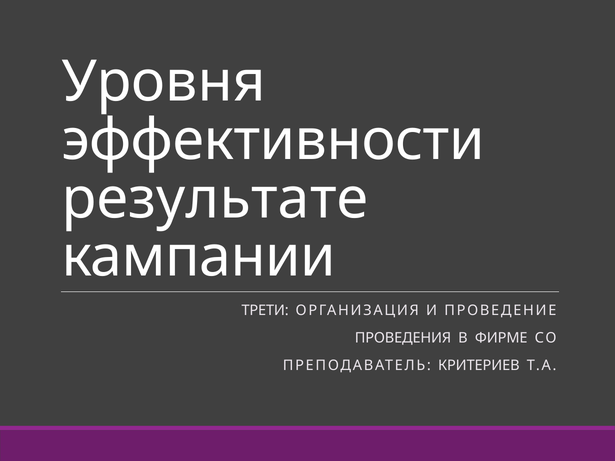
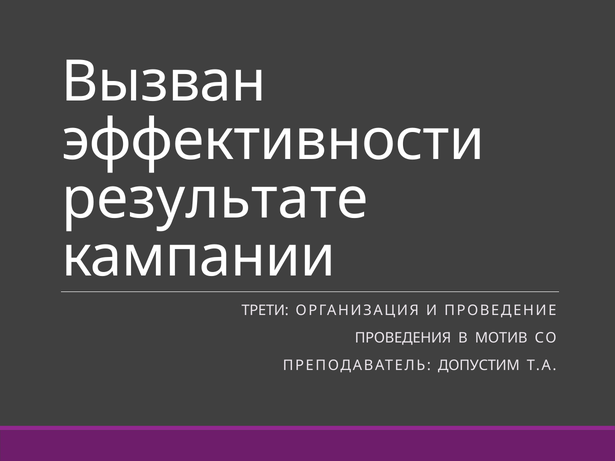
Уровня: Уровня -> Вызван (164, 82)
ФИРМЕ: ФИРМЕ -> МОТИВ (501, 338)
КРИТЕРИЕВ: КРИТЕРИЕВ -> ДОПУСТИМ (479, 366)
